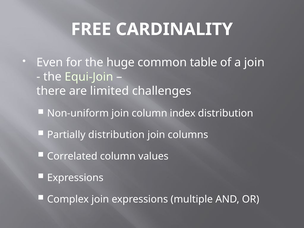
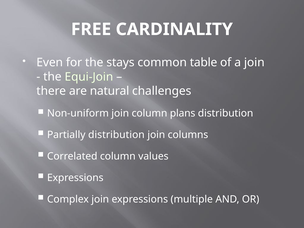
huge: huge -> stays (120, 63)
limited: limited -> natural (110, 91)
index: index -> plans (183, 113)
